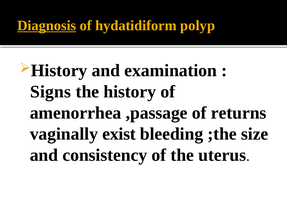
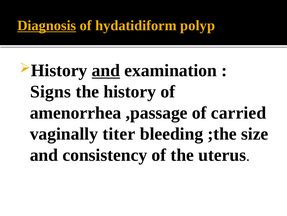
and underline: none -> present (106, 70)
returns: returns -> carried (239, 112)
exist: exist -> titer (119, 133)
